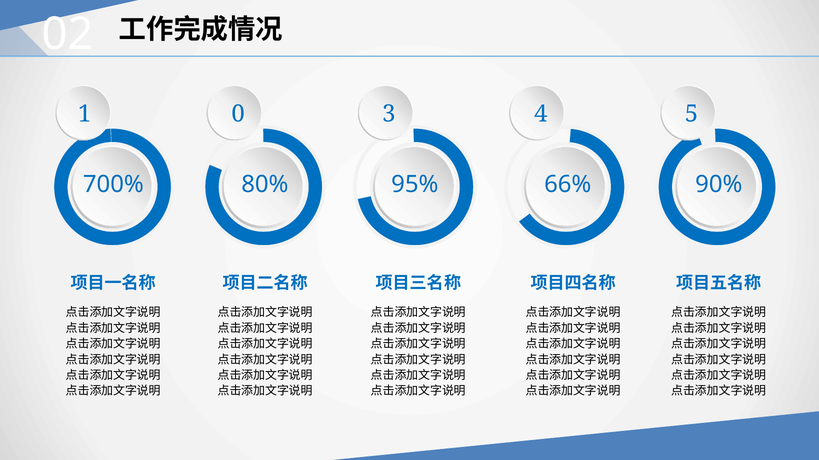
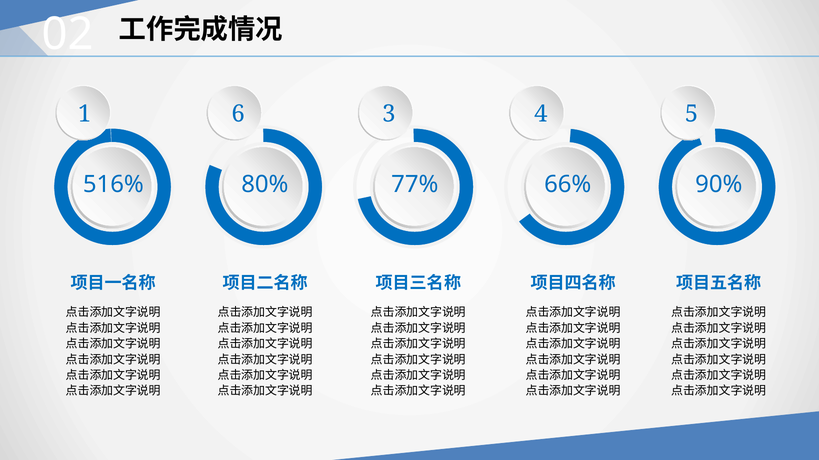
0: 0 -> 6 (238, 114)
700%: 700% -> 516% (113, 185)
95%: 95% -> 77% (415, 185)
